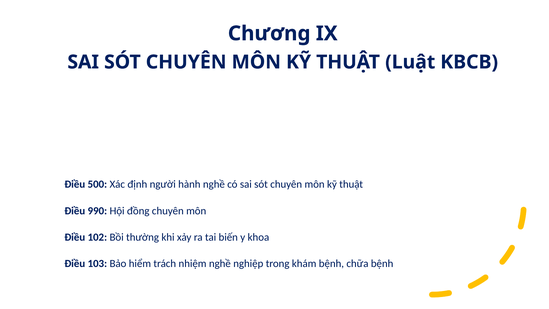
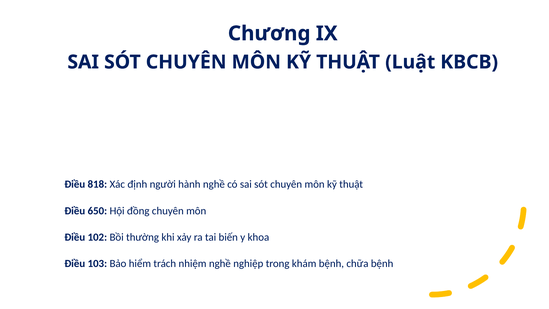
500: 500 -> 818 (97, 184)
990: 990 -> 650 (97, 211)
